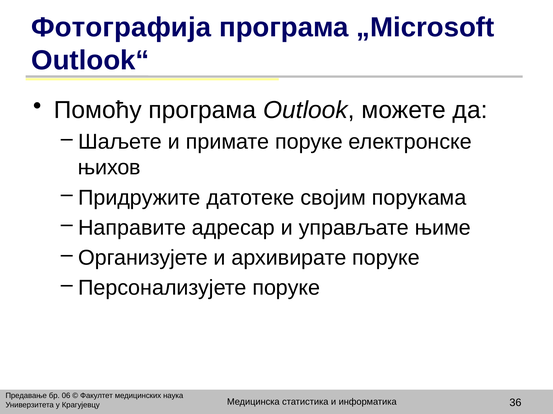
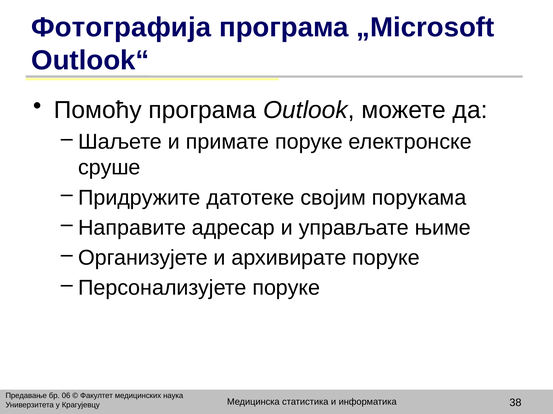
њихов: њихов -> сруше (109, 168)
36: 36 -> 38 (515, 403)
